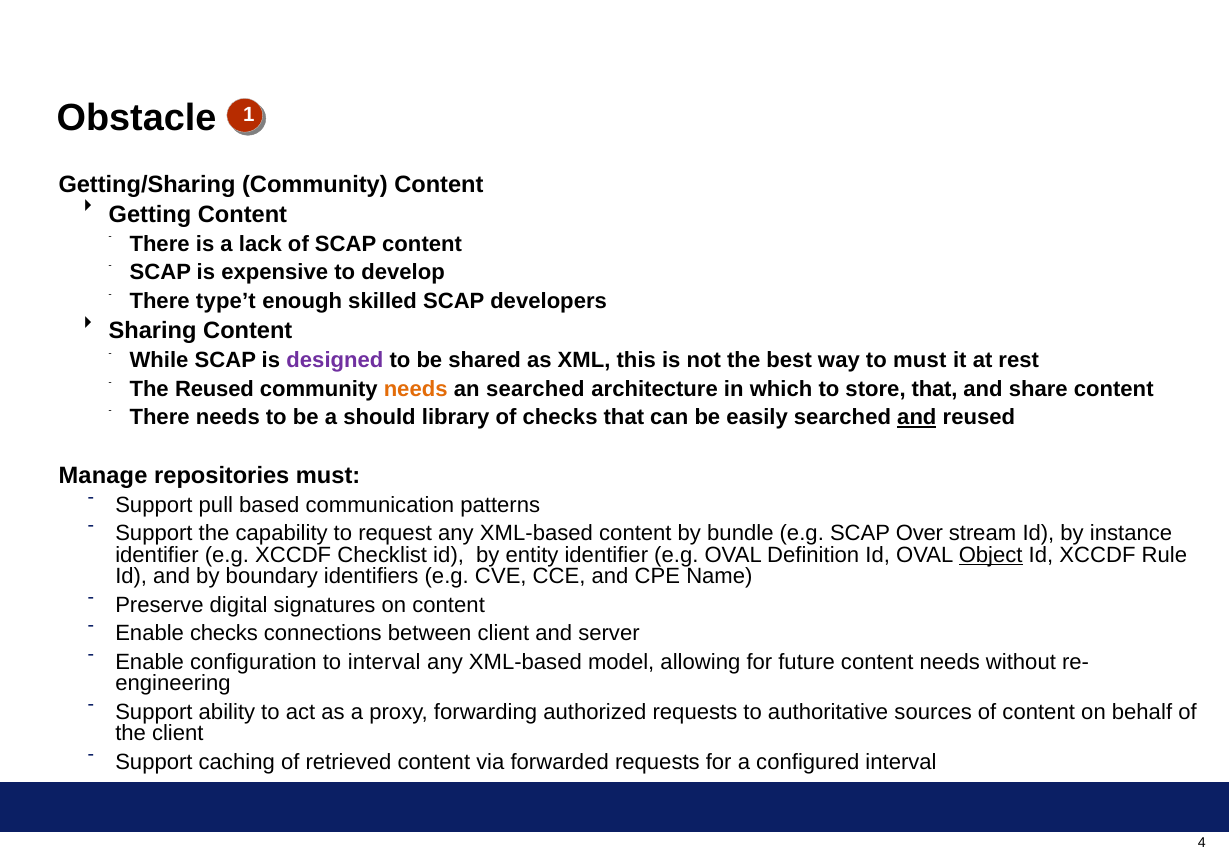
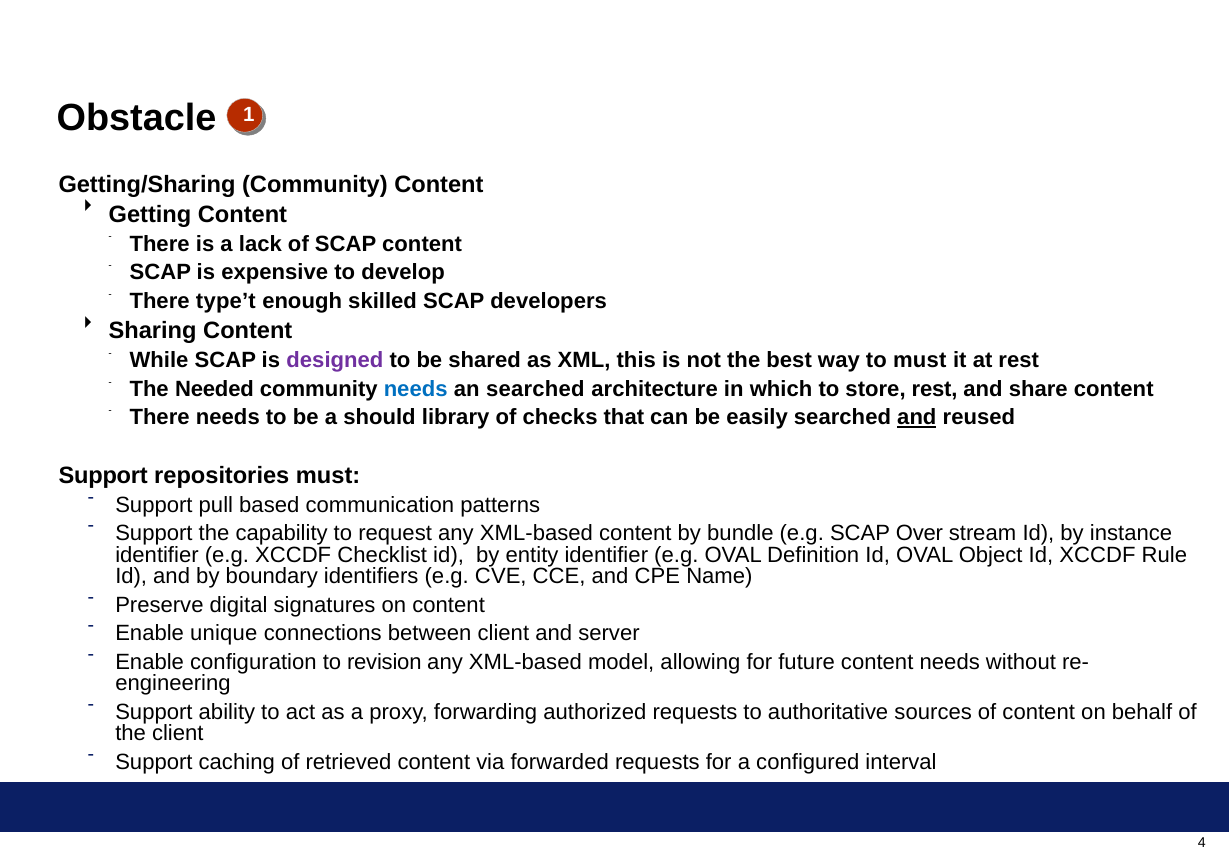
The Reused: Reused -> Needed (214, 389)
needs colour: orange -> blue (416, 389)
store that: that -> rest (935, 389)
Manage: Manage -> Support (103, 476)
Object underline: present -> none (991, 555)
Enable checks: checks -> unique (224, 634)
to interval: interval -> revision (384, 662)
